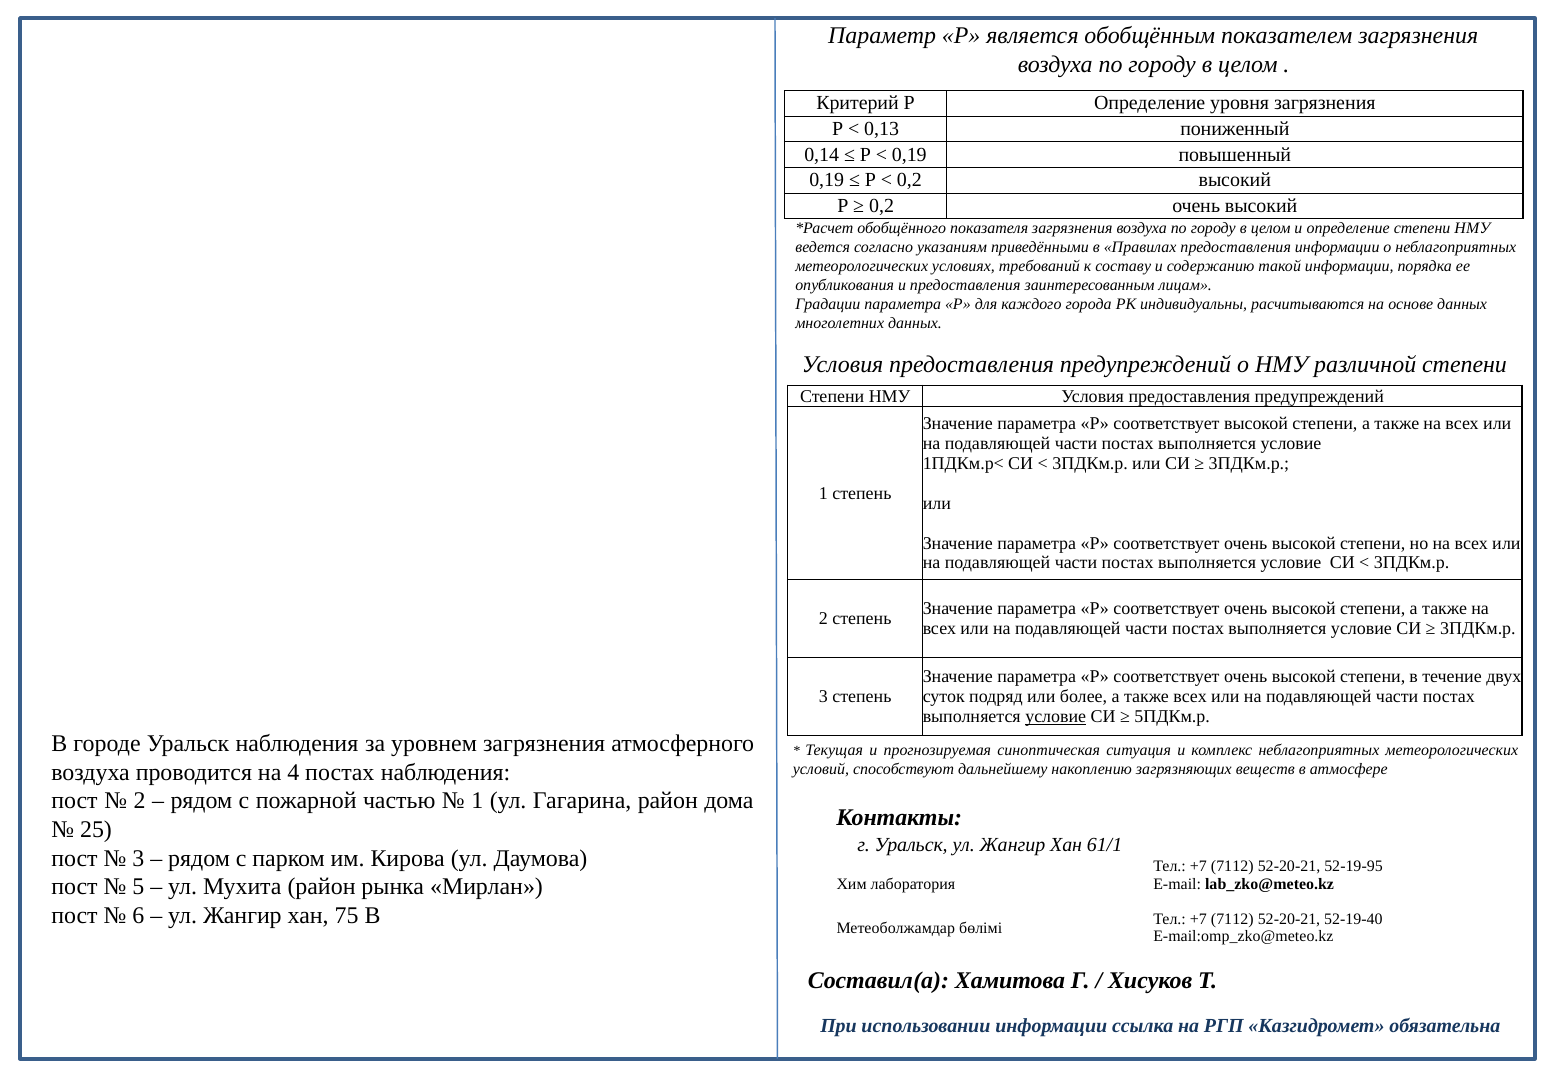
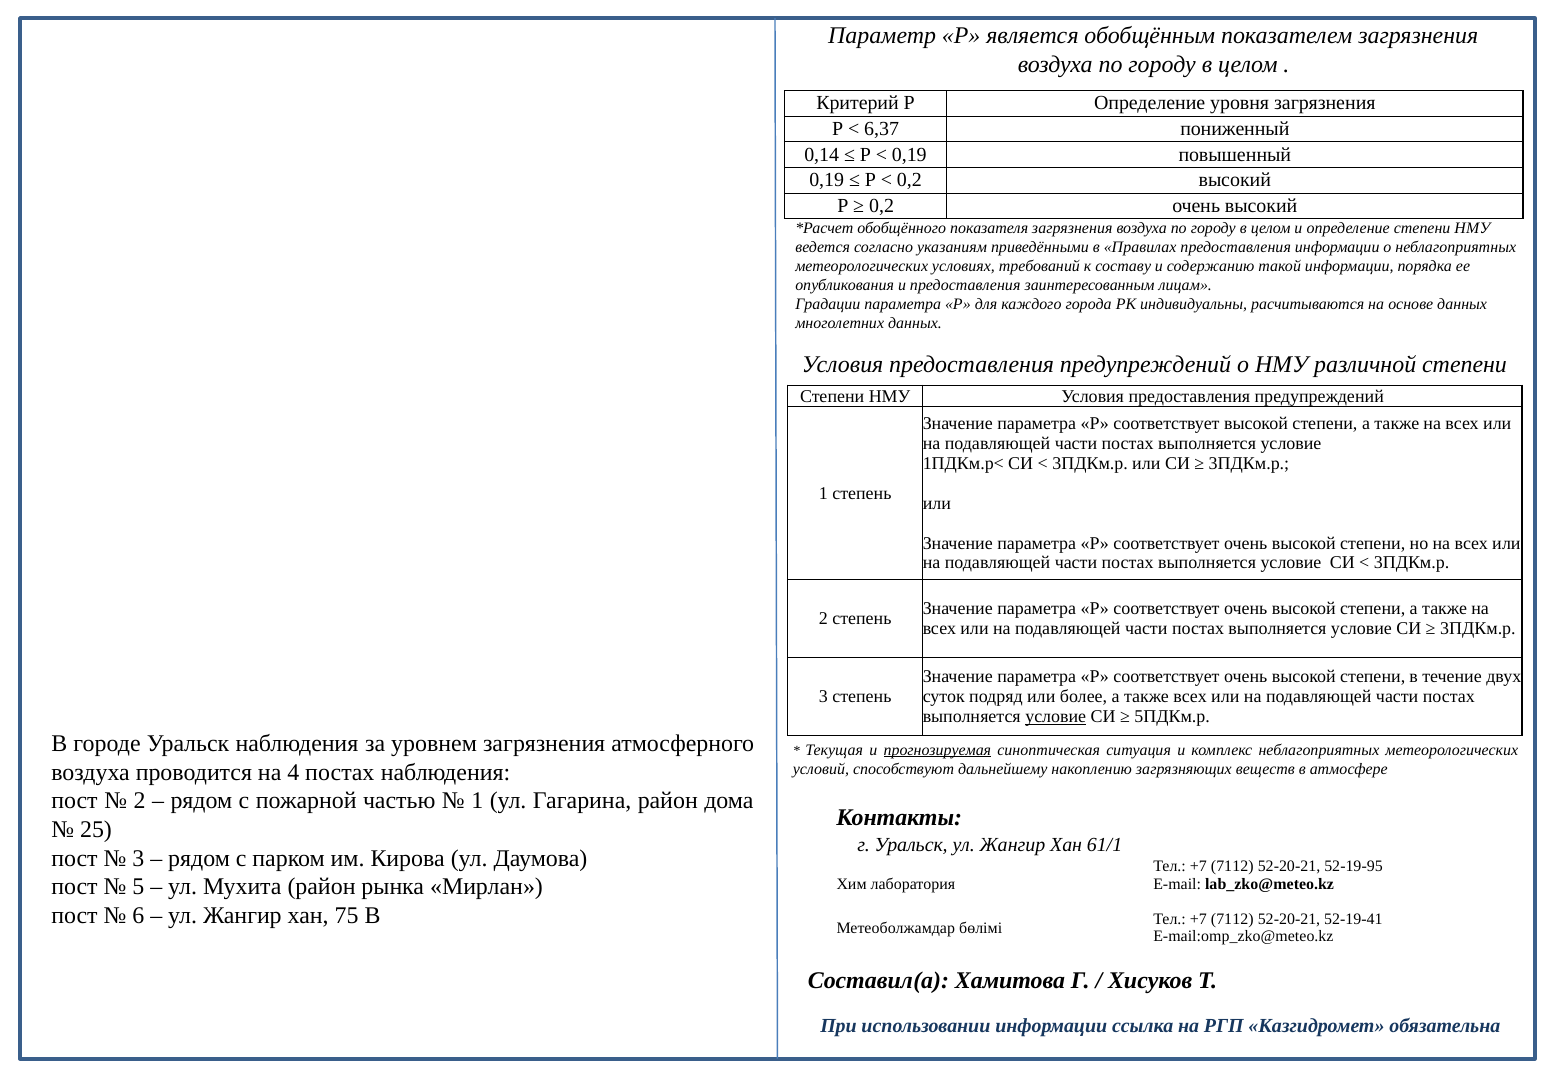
0,13: 0,13 -> 6,37 (882, 129)
прогнозируемая underline: none -> present (937, 750)
52-19-40: 52-19-40 -> 52-19-41 (1353, 919)
